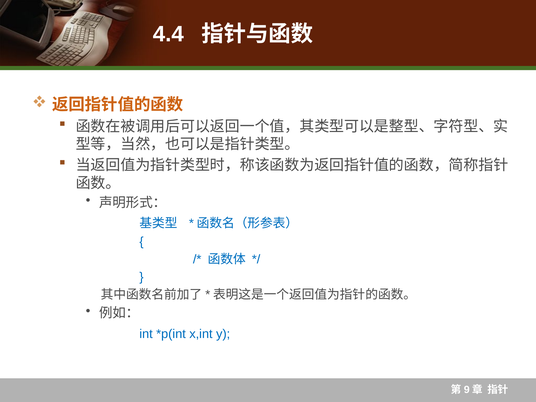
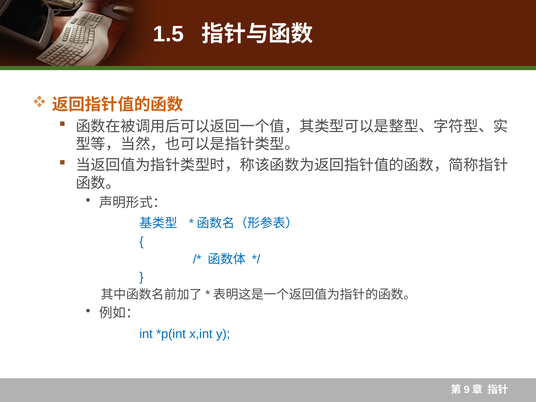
4.4: 4.4 -> 1.5 (168, 34)
